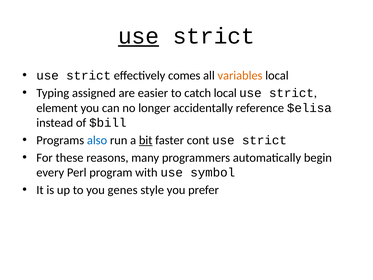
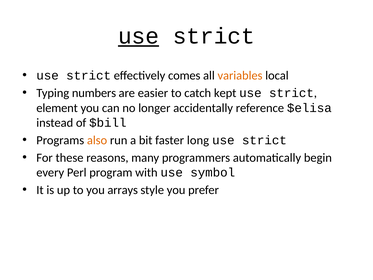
assigned: assigned -> numbers (94, 93)
catch local: local -> kept (225, 93)
also colour: blue -> orange (97, 140)
bit underline: present -> none (146, 140)
cont: cont -> long (198, 140)
genes: genes -> arrays (123, 190)
